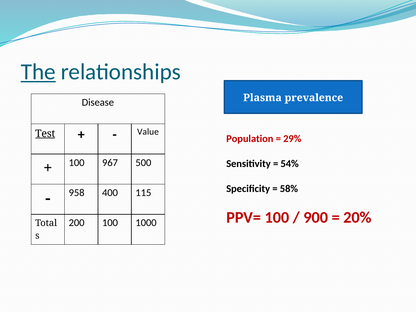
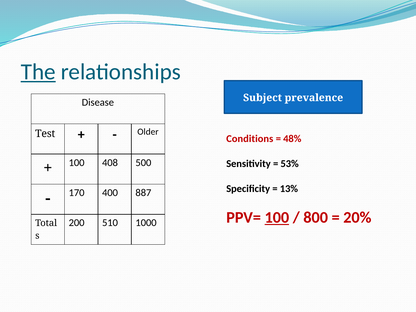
Plasma: Plasma -> Subject (263, 98)
Test underline: present -> none (45, 134)
Value: Value -> Older (148, 132)
Population: Population -> Conditions (250, 139)
29%: 29% -> 48% (292, 139)
54%: 54% -> 53% (290, 164)
967: 967 -> 408 (110, 163)
58%: 58% -> 13% (289, 189)
958: 958 -> 170 (77, 193)
115: 115 -> 887 (143, 193)
100 underline: none -> present (277, 218)
900: 900 -> 800 (316, 218)
200 100: 100 -> 510 (110, 223)
